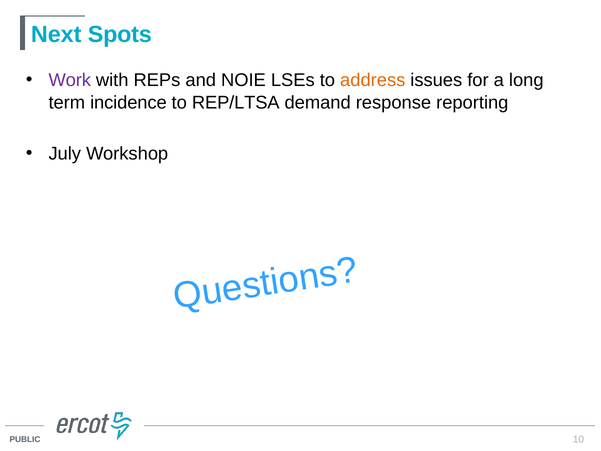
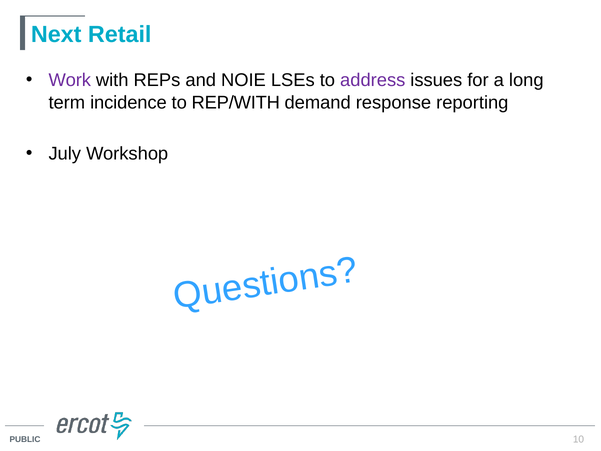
Spots: Spots -> Retail (120, 35)
address colour: orange -> purple (373, 80)
REP/LTSA: REP/LTSA -> REP/WITH (236, 102)
